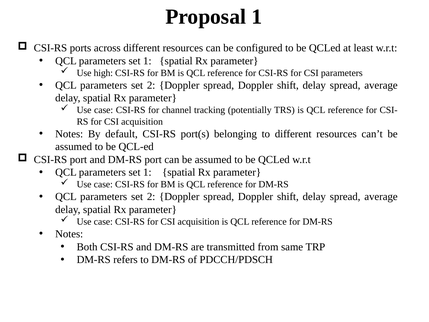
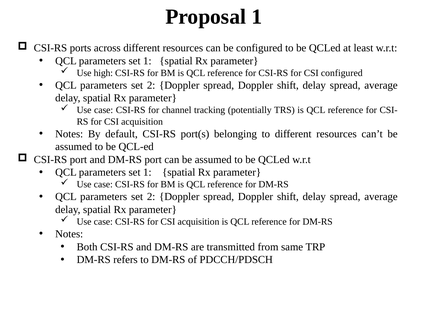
CSI parameters: parameters -> configured (342, 73)
